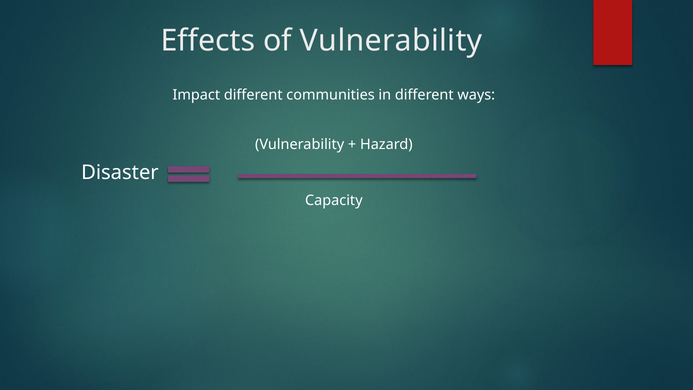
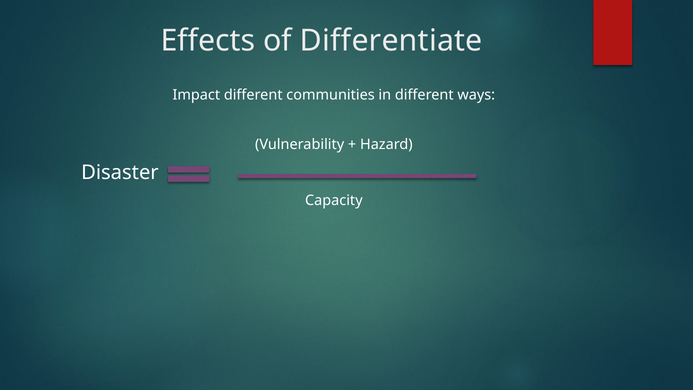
of Vulnerability: Vulnerability -> Differentiate (391, 41)
